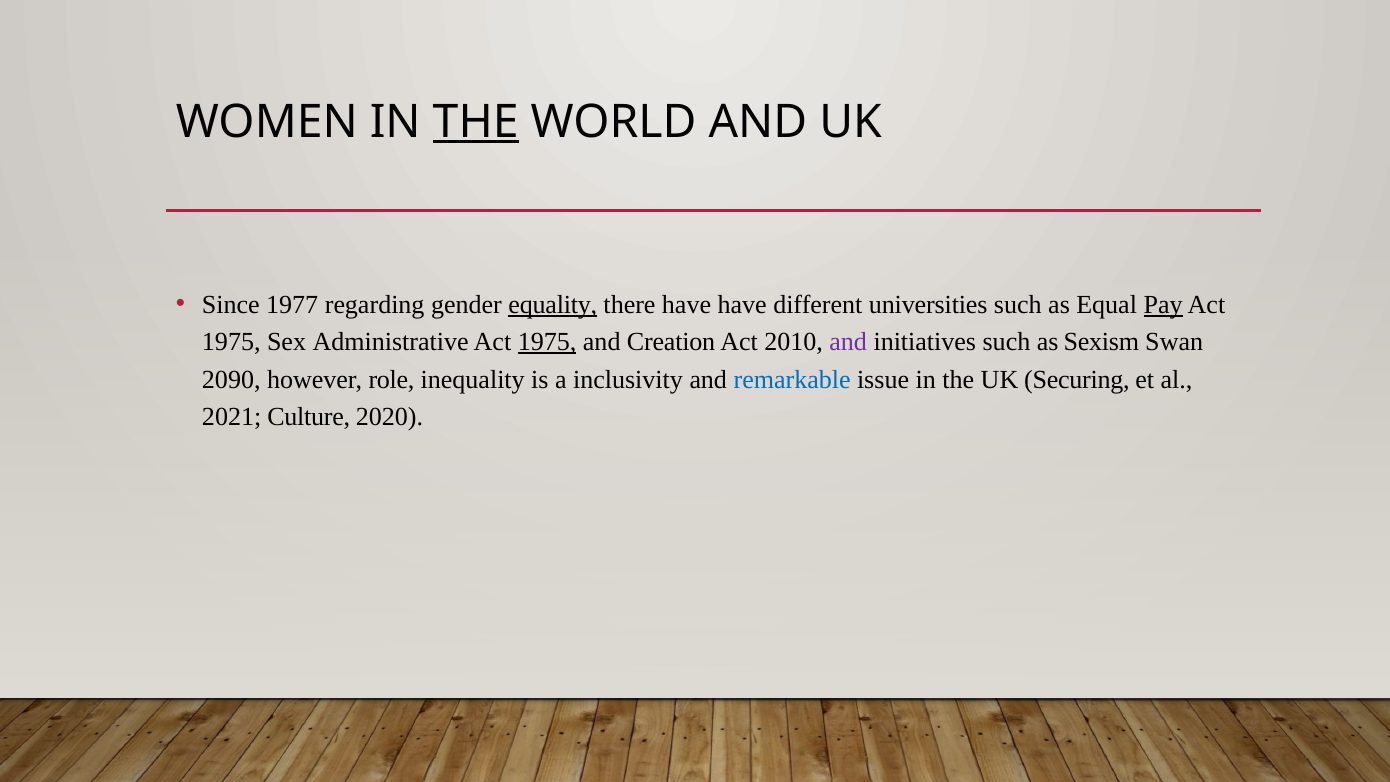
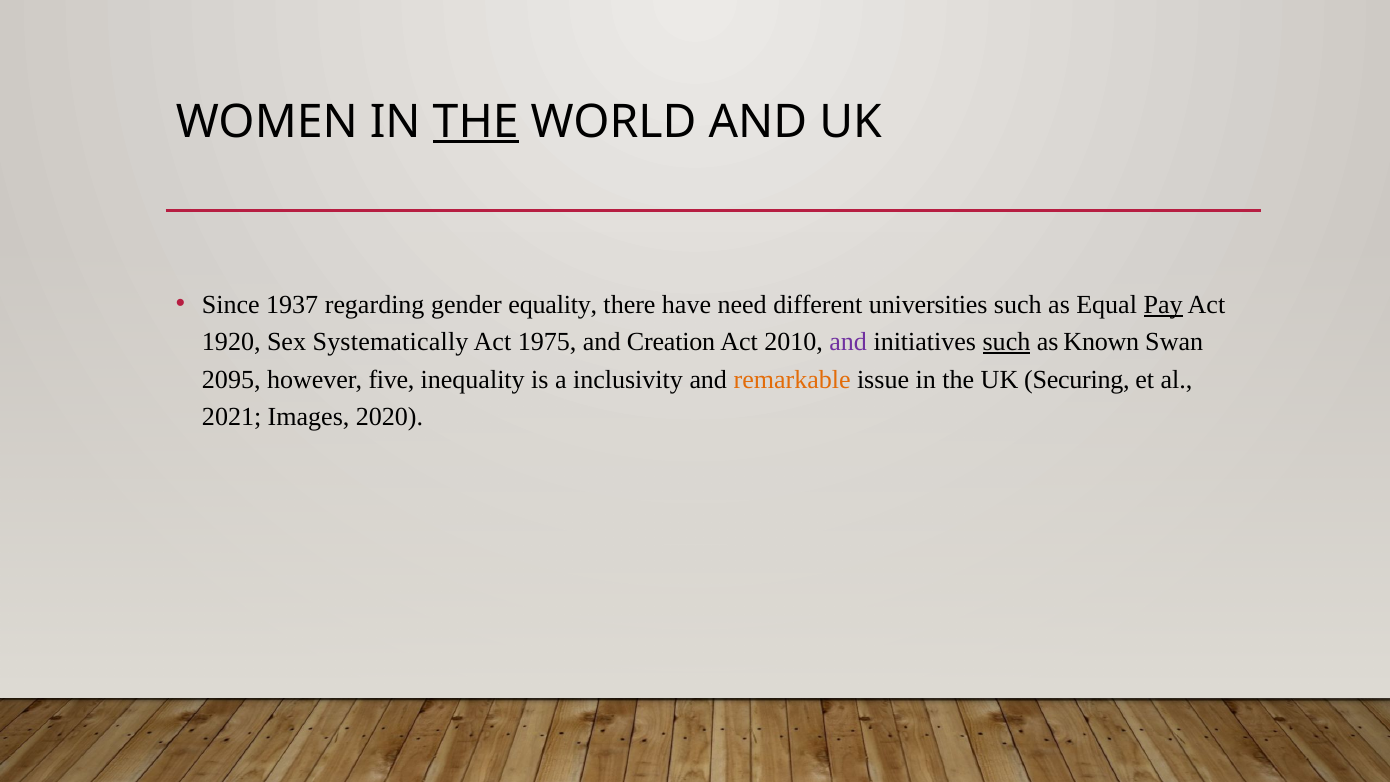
1977: 1977 -> 1937 (292, 304)
equality underline: present -> none (553, 304)
have have: have -> need (742, 304)
1975: 1975 -> 1920 (231, 342)
Administrative: Administrative -> Systematically (391, 342)
1975 underline: present -> none (547, 342)
such underline: none -> present (1006, 342)
Sexism: Sexism -> Known (1101, 342)
2090: 2090 -> 2095 (231, 380)
role: role -> five (392, 380)
remarkable colour: blue -> orange (792, 380)
Culture: Culture -> Images (309, 417)
